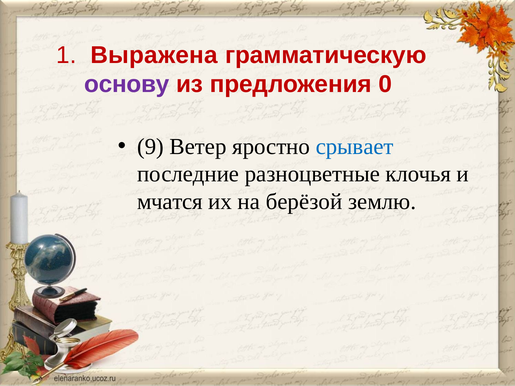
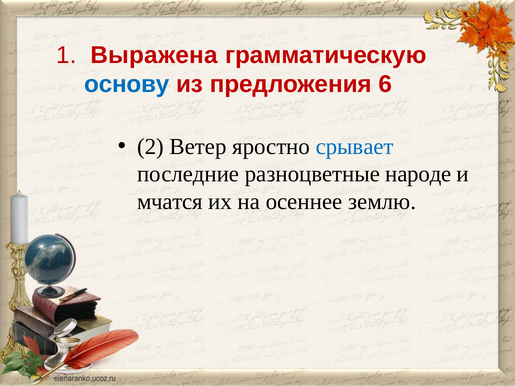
основу colour: purple -> blue (127, 84)
0: 0 -> 6 (385, 84)
9: 9 -> 2 (150, 147)
клочья: клочья -> народе (418, 174)
берёзой: берёзой -> осеннее (304, 202)
